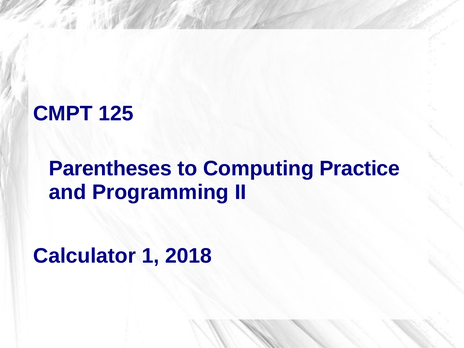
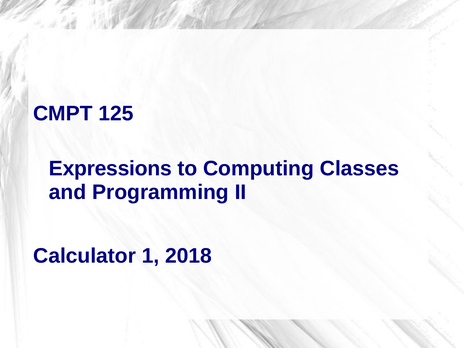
Parentheses: Parentheses -> Expressions (110, 169)
Practice: Practice -> Classes (360, 169)
